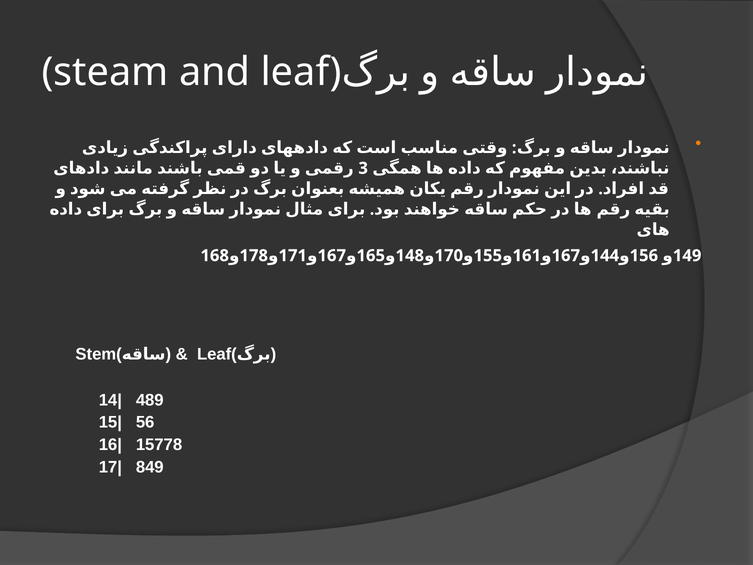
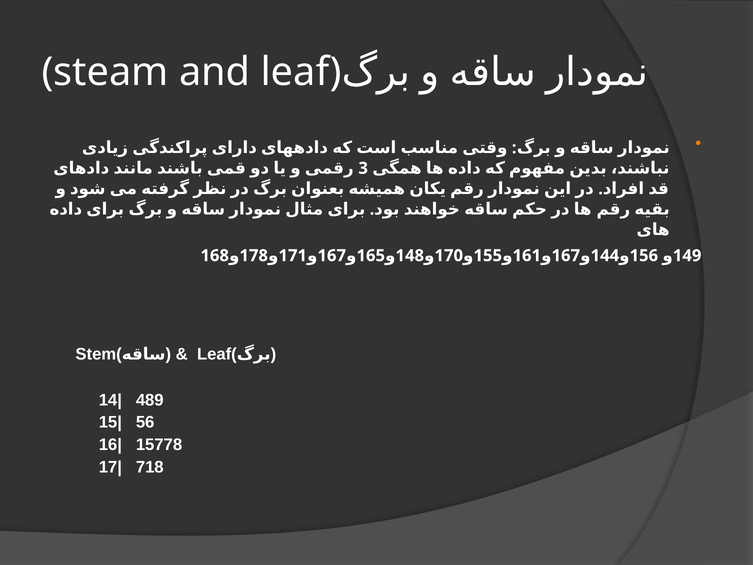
849: 849 -> 718 (150, 467)
